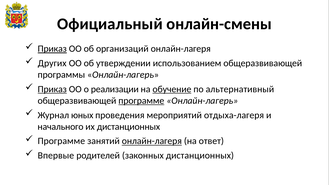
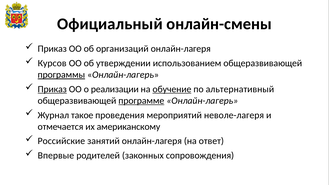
Приказ underline: present -> none (52, 49)
Других: Других -> Курсов (52, 63)
программы underline: none -> present (61, 75)
юных: юных -> такое (82, 115)
отдыха-лагеря: отдыха-лагеря -> неволе-лагеря (234, 115)
начального: начального -> отмечается (60, 127)
их дистанционных: дистанционных -> американскому (128, 127)
Программе: Программе -> Российские (61, 141)
онлайн-лагеря underline: present -> none (152, 141)
законных дистанционных: дистанционных -> сопровождения (200, 156)
